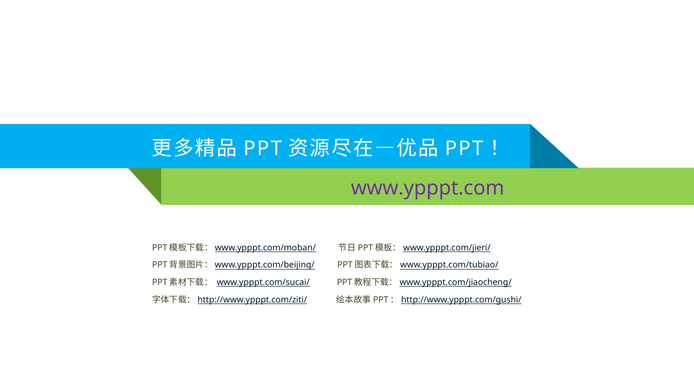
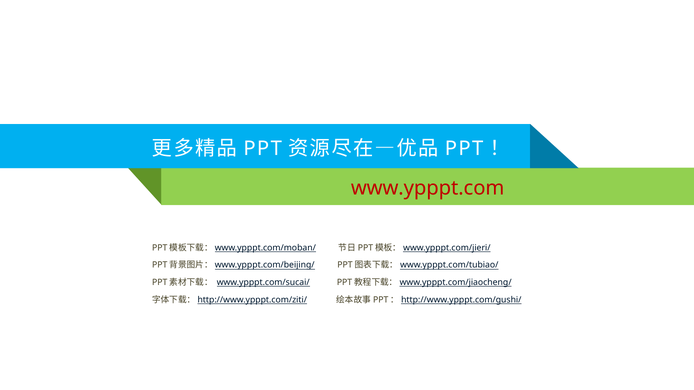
www.ypppt.com colour: purple -> red (428, 188)
